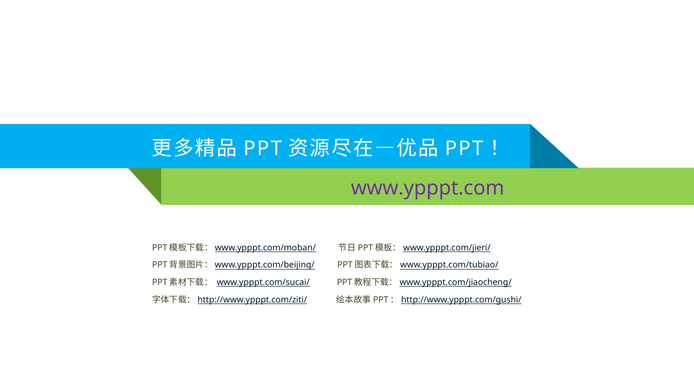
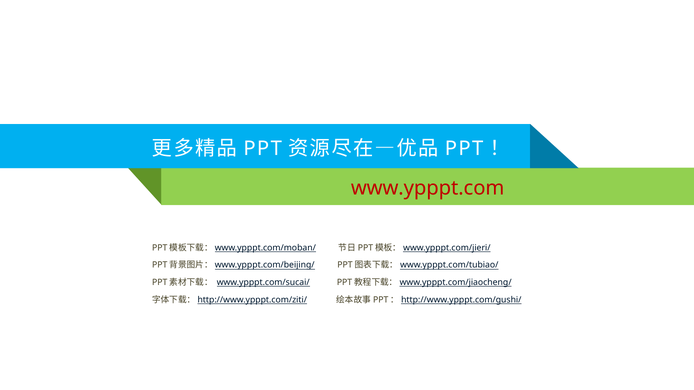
www.ypppt.com colour: purple -> red (428, 188)
